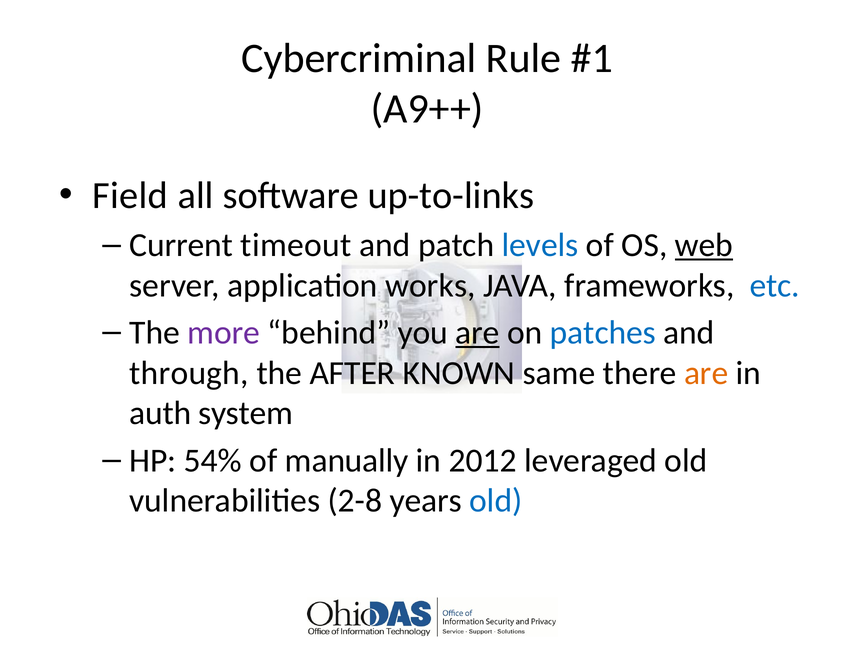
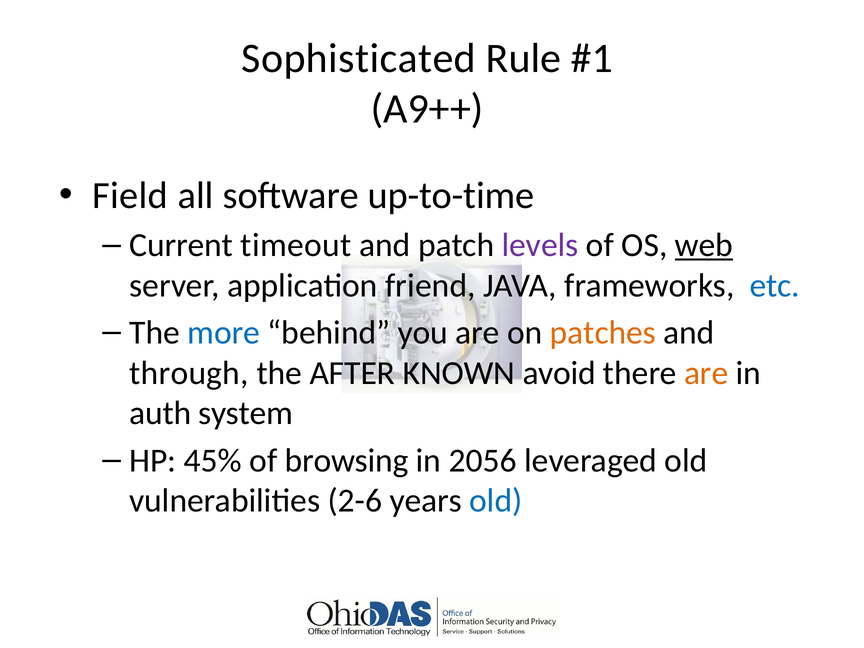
Cybercriminal: Cybercriminal -> Sophisticated (359, 58)
up-to-links: up-to-links -> up-to-time (451, 196)
levels colour: blue -> purple (540, 245)
works: works -> friend (430, 286)
more colour: purple -> blue (224, 333)
are underline: present -> none (478, 333)
patches colour: blue -> orange (603, 333)
same: same -> avoid (559, 373)
54%: 54% -> 45% (213, 460)
manually: manually -> browsing (347, 460)
2012: 2012 -> 2056 (483, 460)
2-8: 2-8 -> 2-6 (355, 501)
